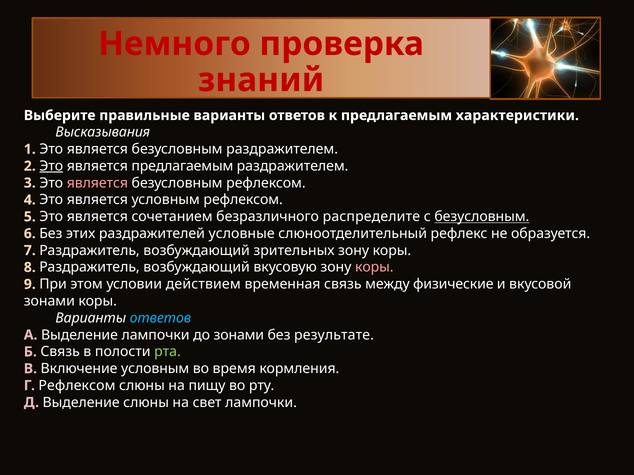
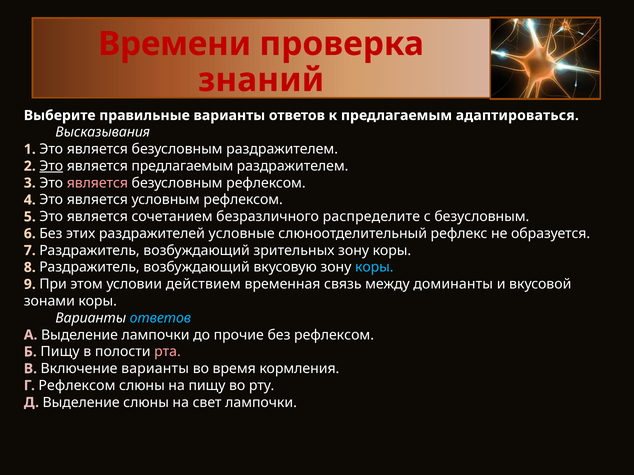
Немного: Немного -> Времени (175, 44)
характеристики: характеристики -> адаптироваться (517, 116)
безусловным underline: present -> none (482, 217)
коры colour: pink -> light blue (374, 268)
физические: физические -> доминанты (453, 285)
до зонами: зонами -> прочие (239, 335)
без результате: результате -> рефлексом (334, 335)
Б Связь: Связь -> Пищу (60, 352)
рта colour: light green -> pink (167, 352)
Включение условным: условным -> варианты (155, 369)
